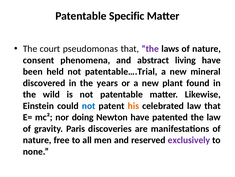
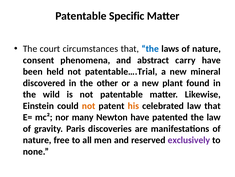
pseudomonas: pseudomonas -> circumstances (90, 49)
the colour: purple -> blue (150, 49)
living: living -> carry (185, 60)
years: years -> other (107, 83)
not colour: blue -> orange (89, 105)
doing: doing -> many (83, 117)
